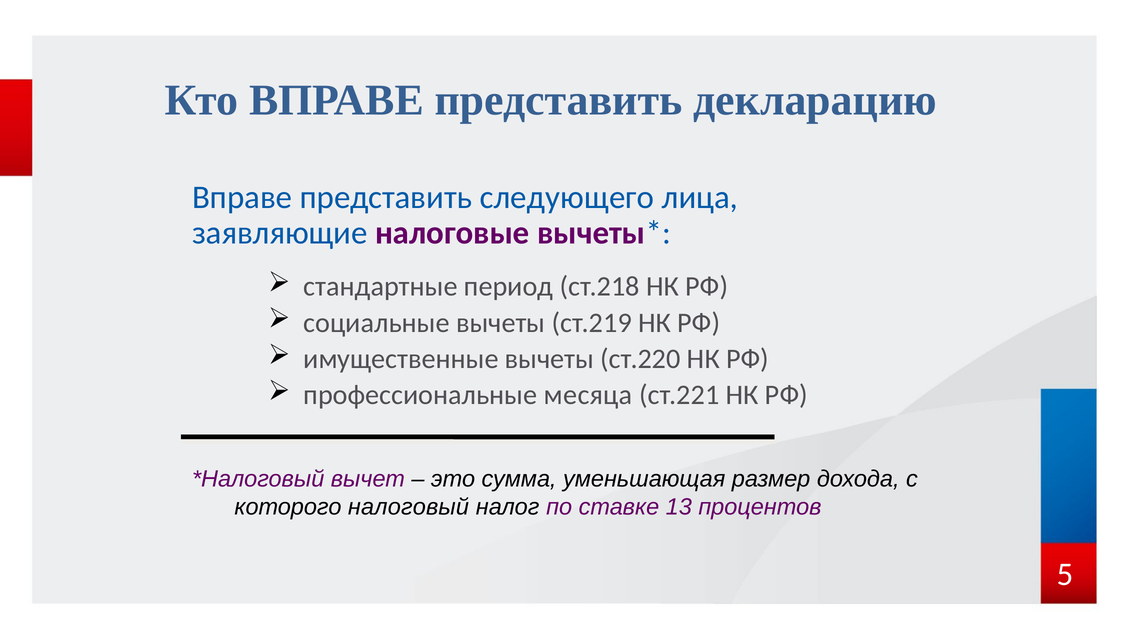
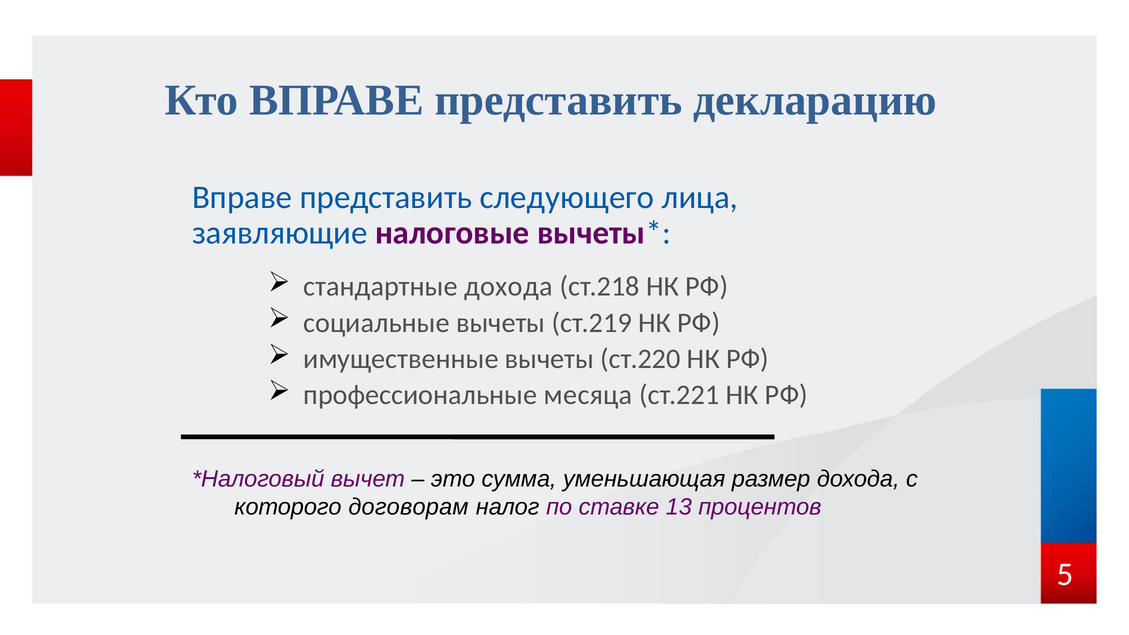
стандартные период: период -> дохода (508, 287)
налоговый: налоговый -> договорам (408, 507)
